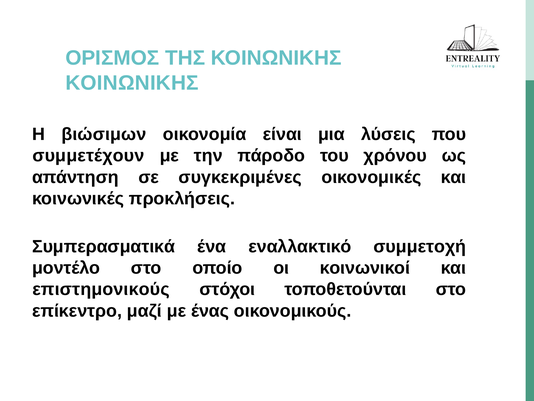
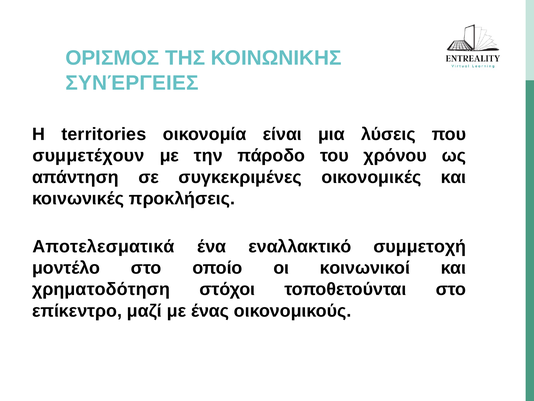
ΚΟΙΝΩΝΙΚΗΣ: ΚΟΙΝΩΝΙΚΗΣ -> ΣΥΝΈΡΓΕΙΕΣ (132, 83)
βιώσιμων: βιώσιμων -> territories (104, 134)
Συμπερασματικά: Συμπερασματικά -> Αποτελεσματικά (103, 246)
επιστημονικούς: επιστημονικούς -> χρηματοδότηση (101, 289)
